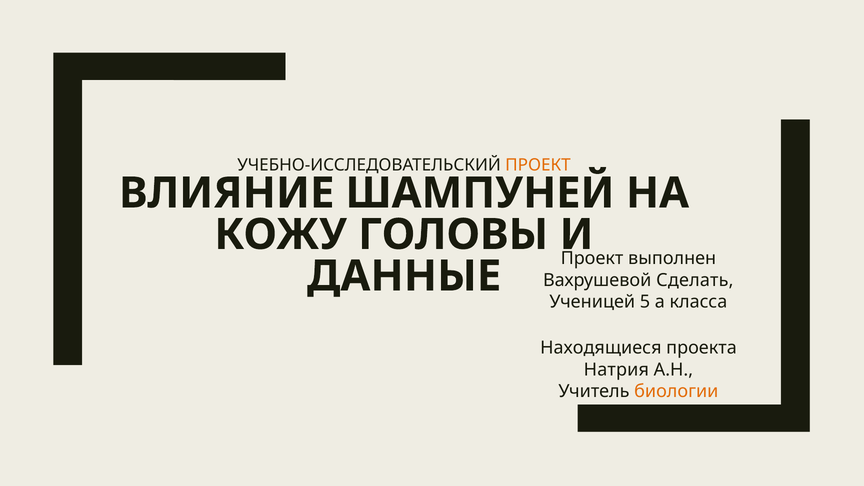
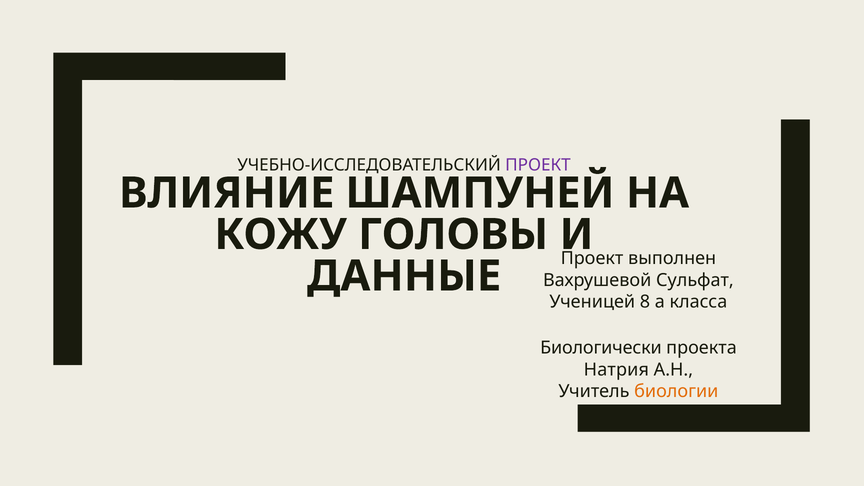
ПРОЕКТ colour: orange -> purple (538, 165)
Сделать: Сделать -> Сульфат (695, 280)
5: 5 -> 8 (645, 302)
Находящиеся: Находящиеся -> Биологически (601, 348)
